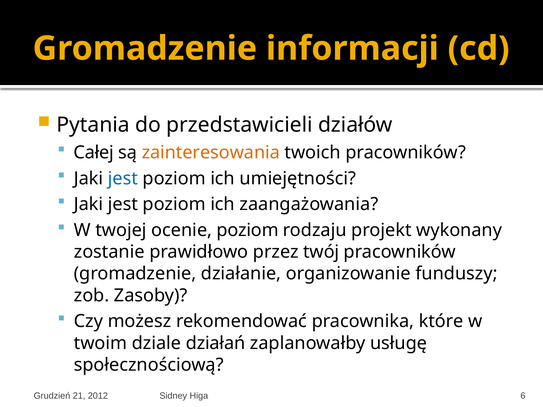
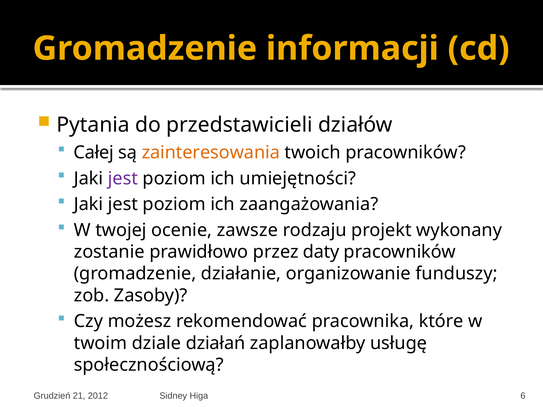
jest colour: blue -> purple (123, 179)
ocenie poziom: poziom -> zawsze (247, 230)
twój: twój -> daty (321, 252)
